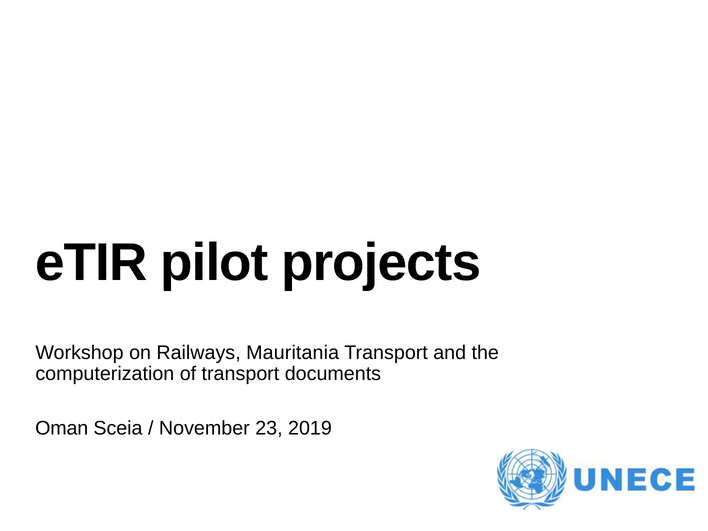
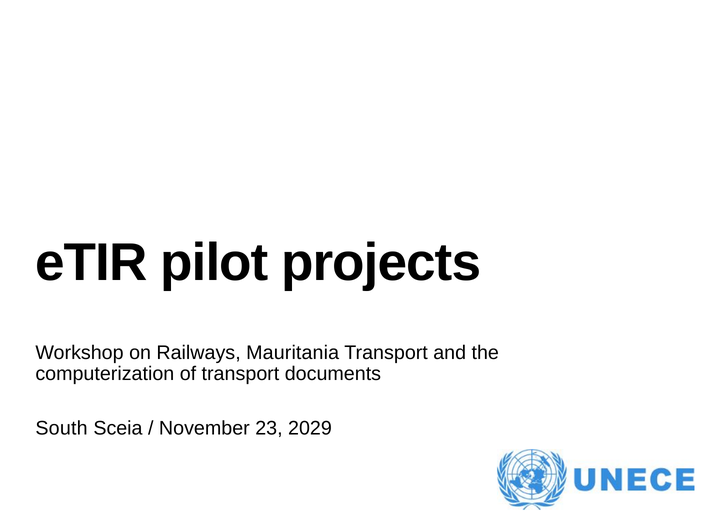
Oman: Oman -> South (62, 428)
2019: 2019 -> 2029 (310, 428)
